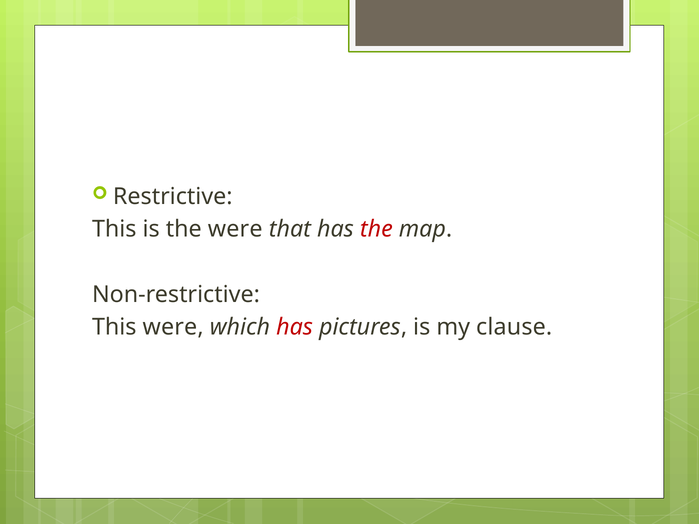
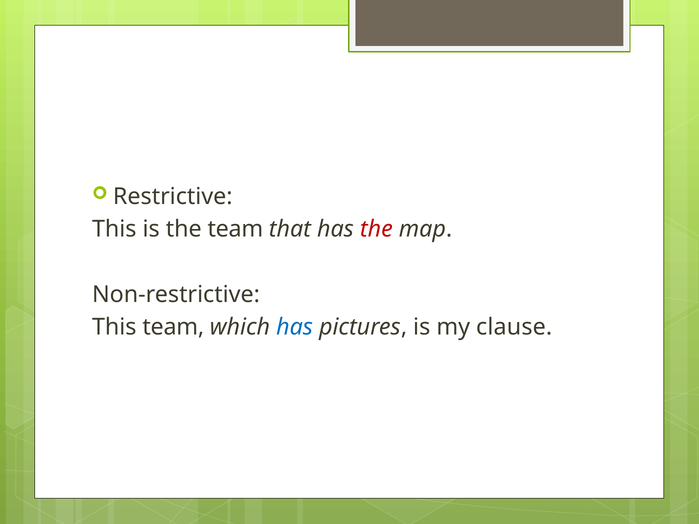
the were: were -> team (235, 229)
This were: were -> team (173, 327)
has colour: red -> blue (295, 327)
